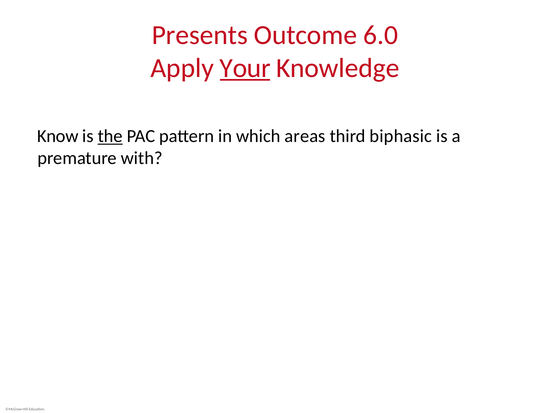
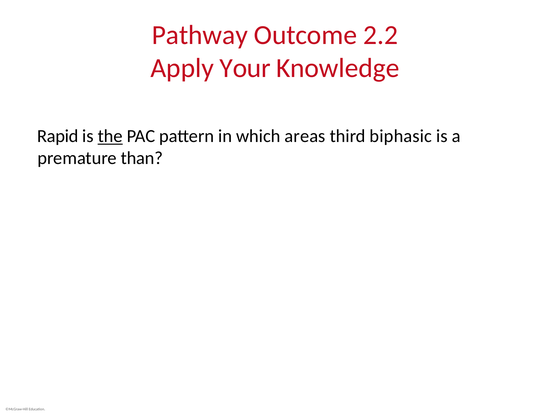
Presents: Presents -> Pathway (200, 35)
6.0: 6.0 -> 2.2 (381, 35)
Your underline: present -> none (245, 68)
Know: Know -> Rapid (58, 136)
with: with -> than (142, 158)
